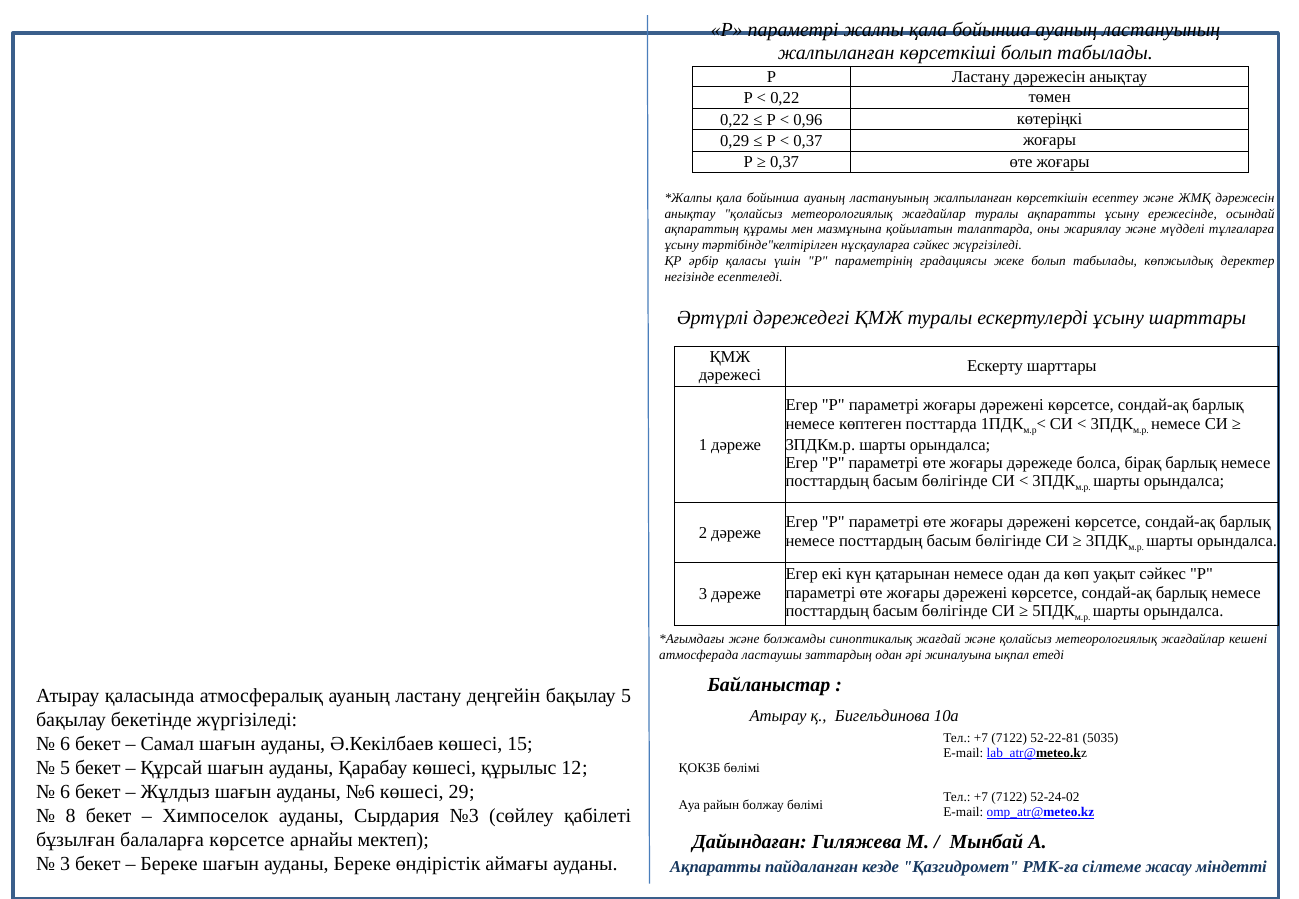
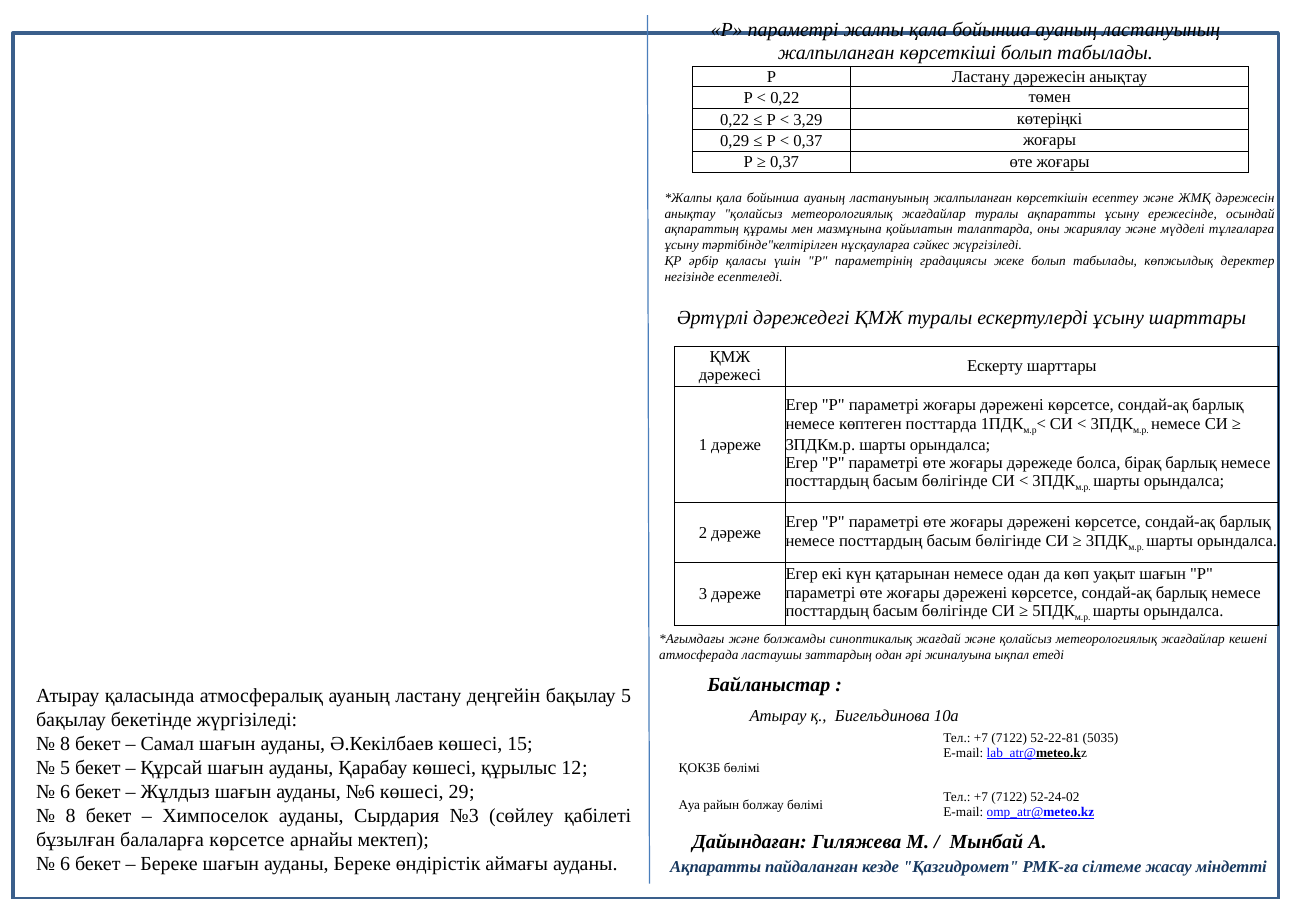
0,96: 0,96 -> 3,29 (808, 120)
уақыт сәйкес: сәйкес -> шағын (1163, 575)
6: 6 -> 8 (65, 744)
3: 3 -> 6 (65, 864)
